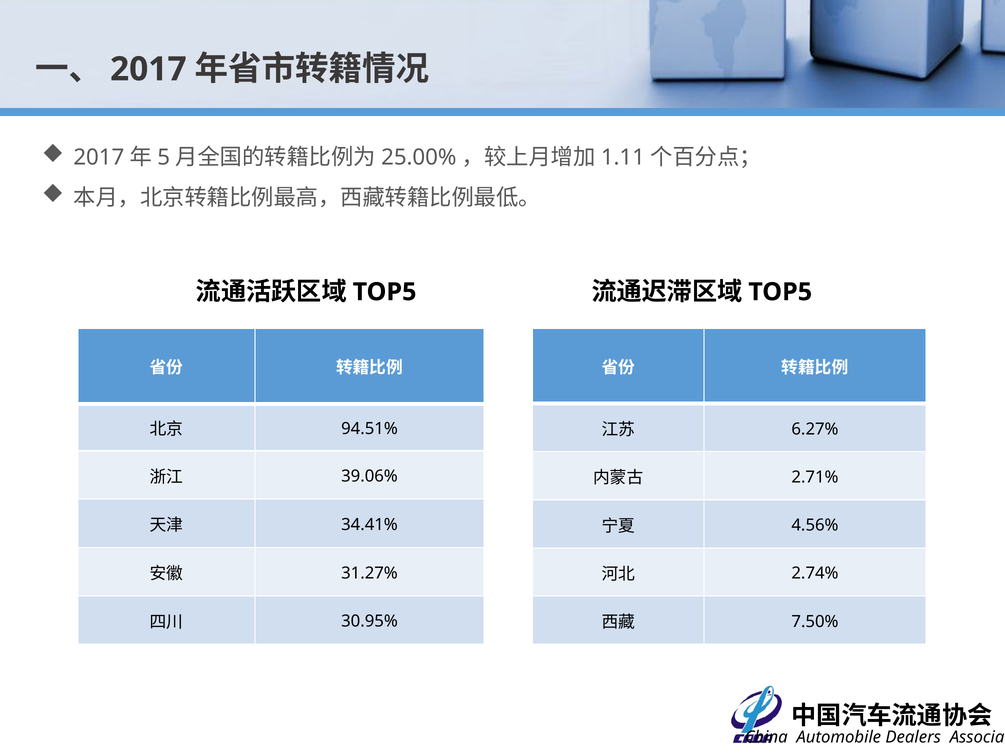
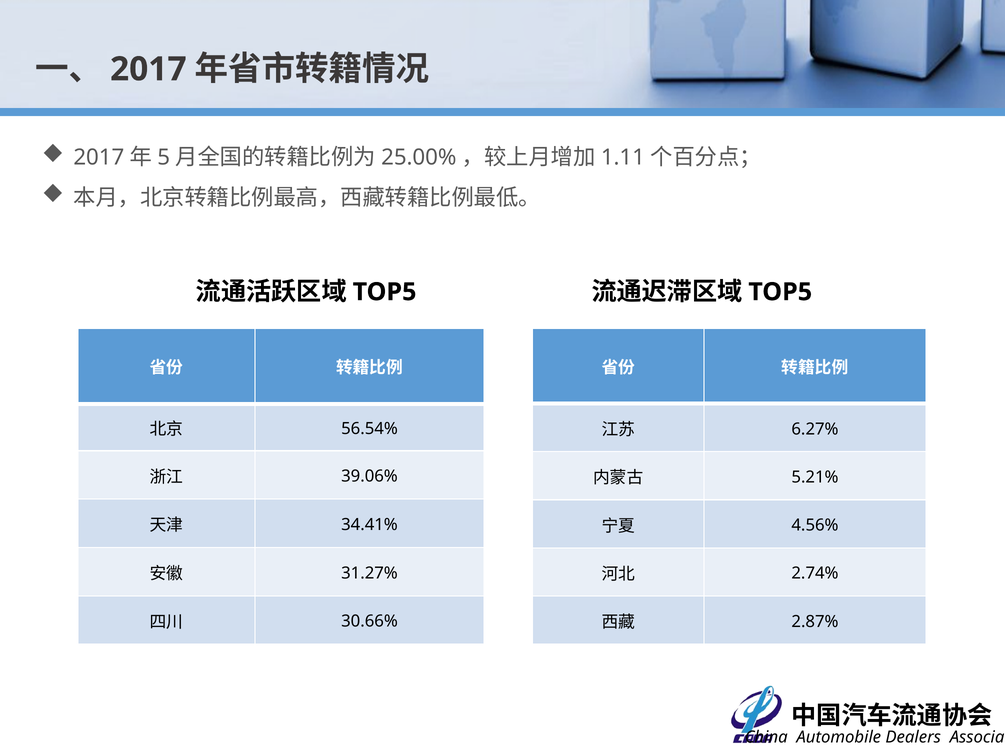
94.51%: 94.51% -> 56.54% (369, 429)
2.71%: 2.71% -> 5.21% (815, 477)
30.95%: 30.95% -> 30.66% (369, 621)
7.50%: 7.50% -> 2.87% (815, 621)
